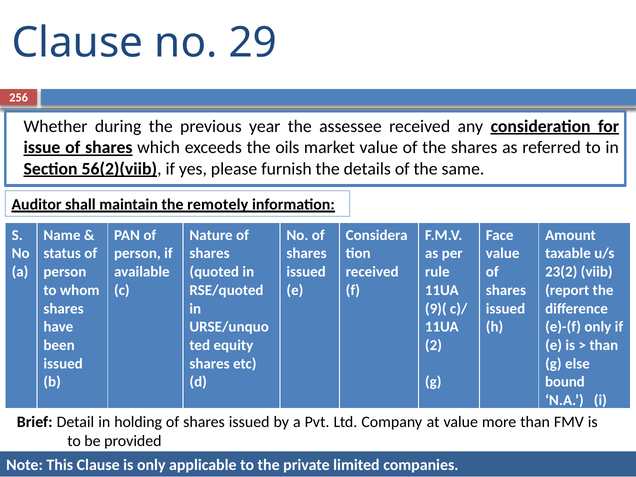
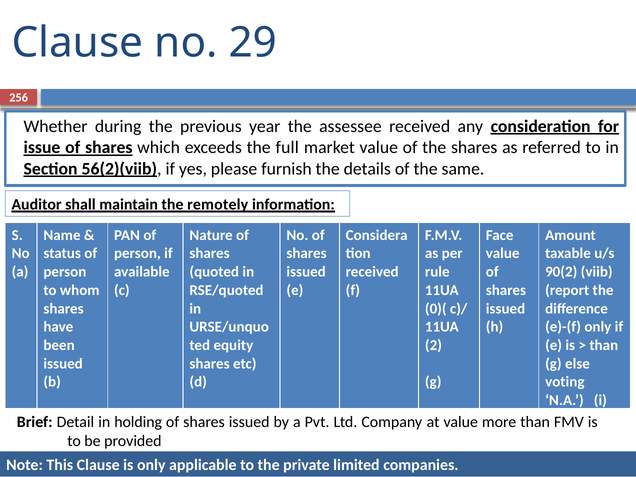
oils: oils -> full (287, 147)
23(2: 23(2 -> 90(2 (561, 272)
9)(: 9)( -> 0)( (436, 309)
bound: bound -> voting (565, 382)
